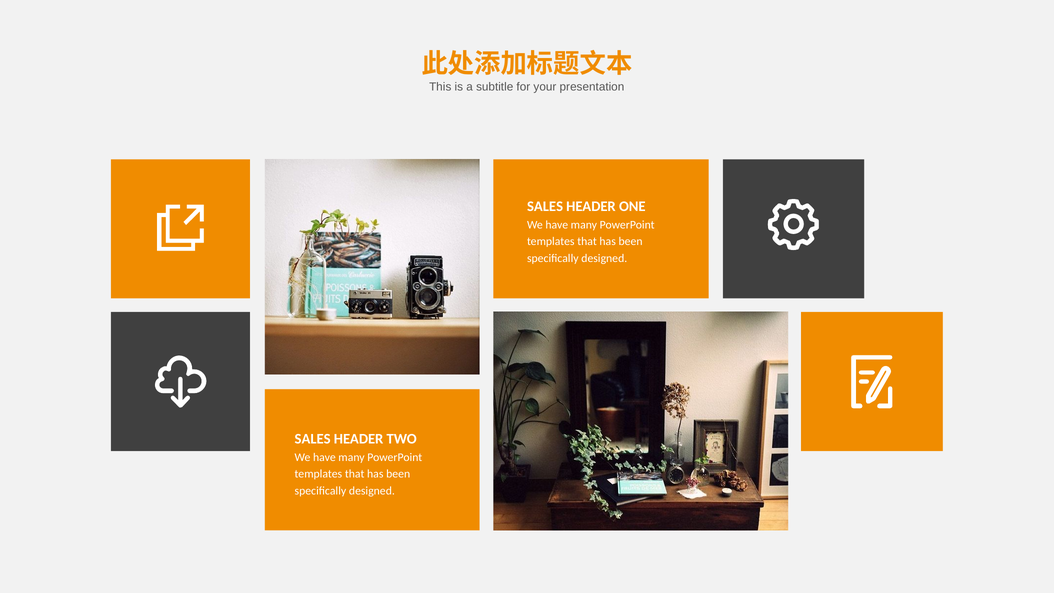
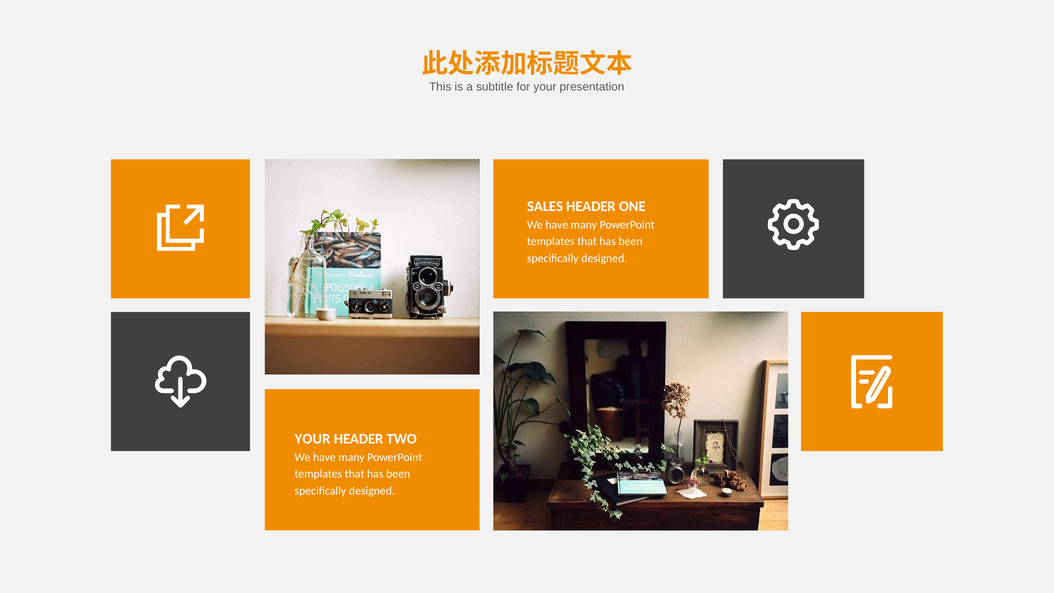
SALES: SALES -> YOUR (313, 439)
